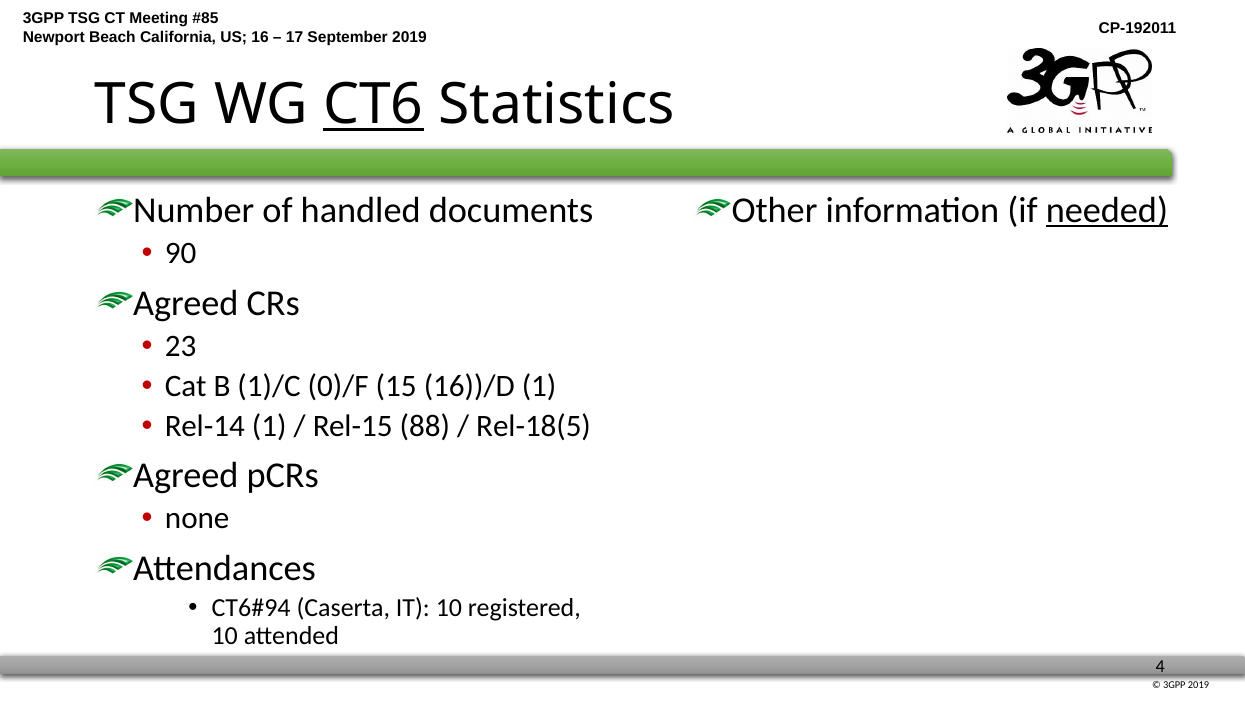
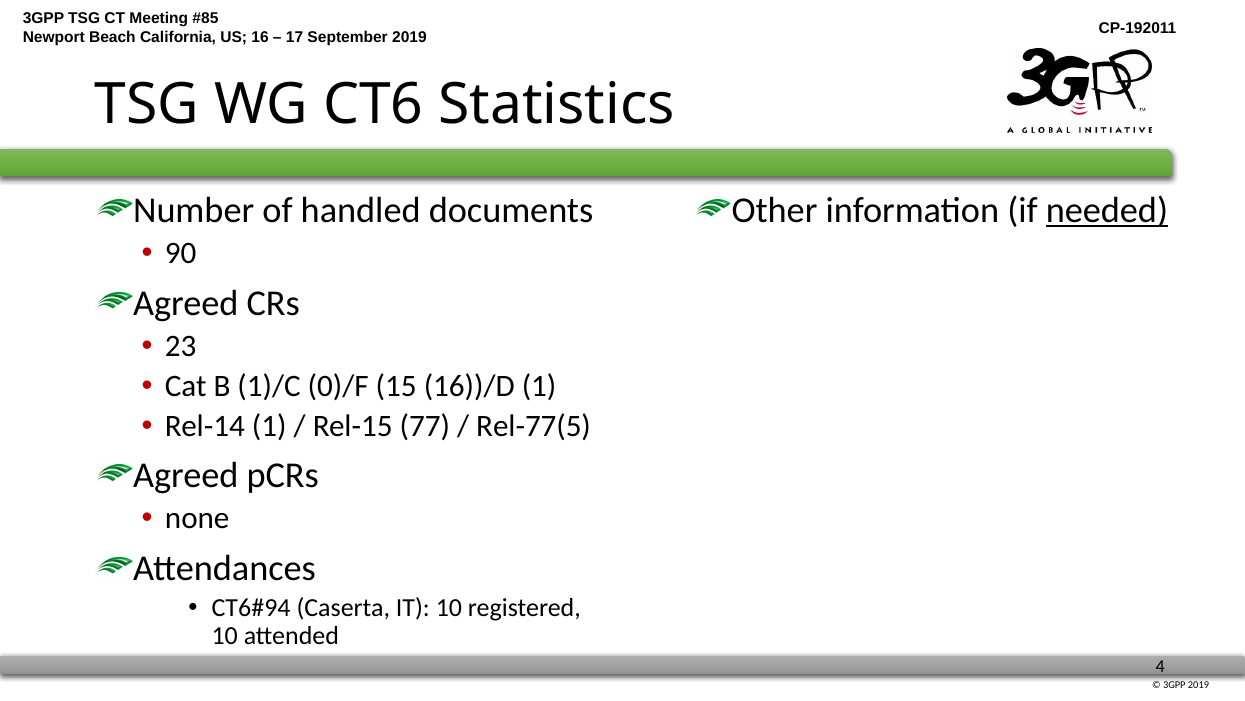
CT6 underline: present -> none (373, 105)
88: 88 -> 77 (425, 426)
Rel-18(5: Rel-18(5 -> Rel-77(5 (534, 426)
